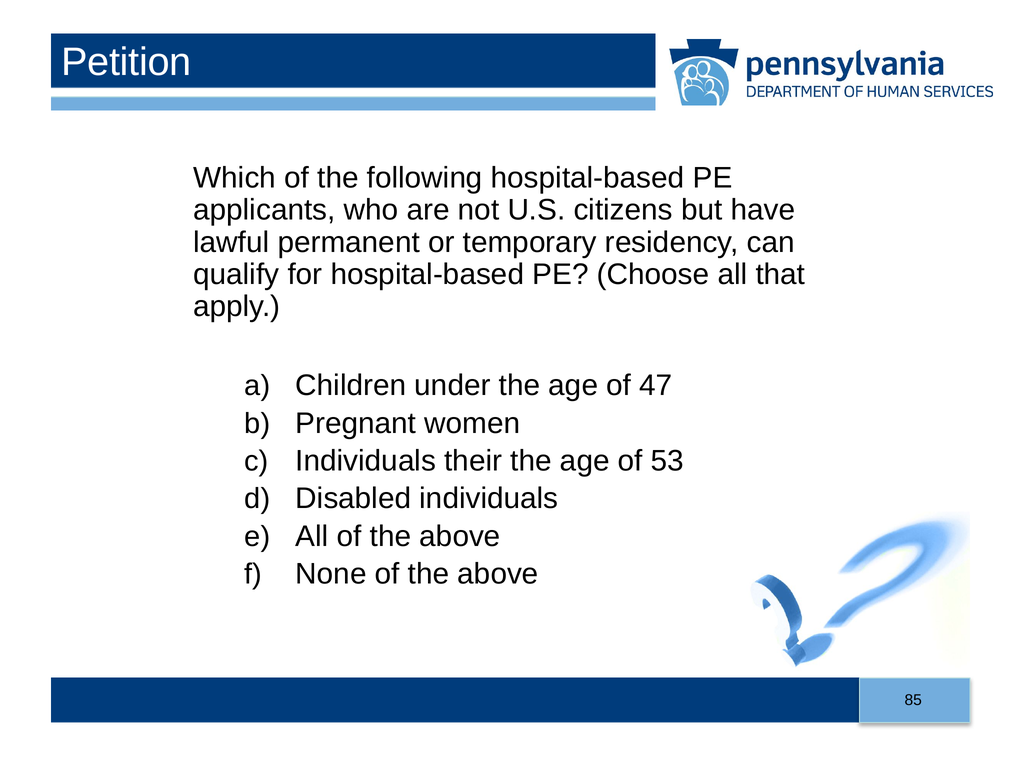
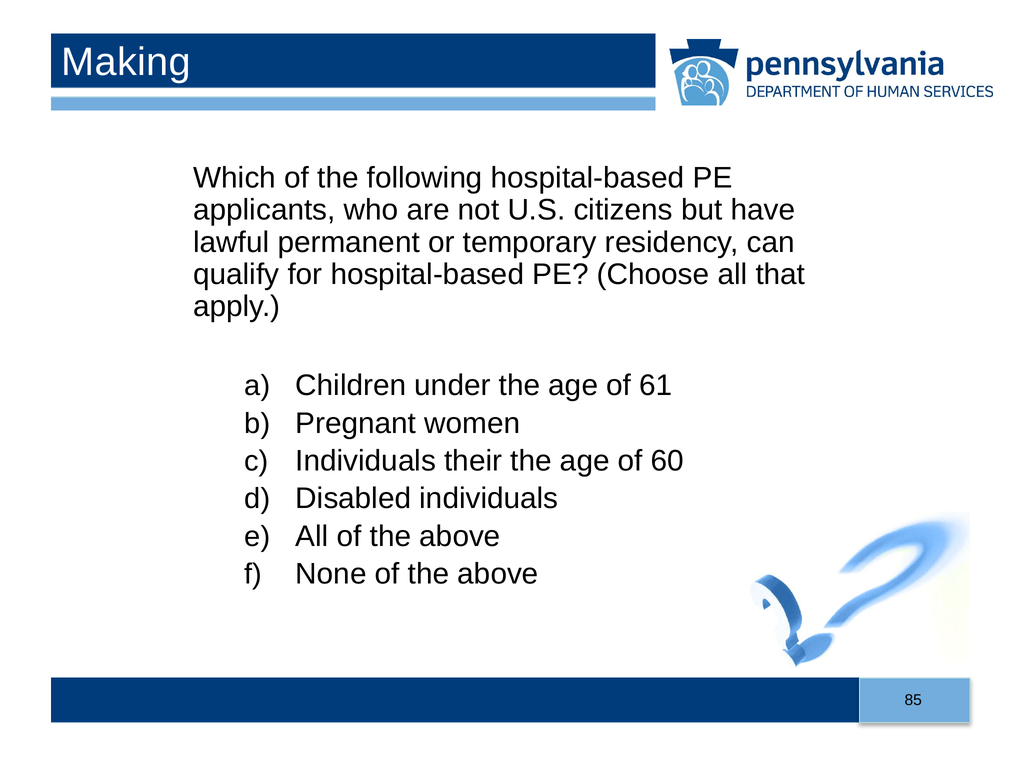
Petition: Petition -> Making (126, 62)
47: 47 -> 61 (656, 386)
53: 53 -> 60 (667, 461)
